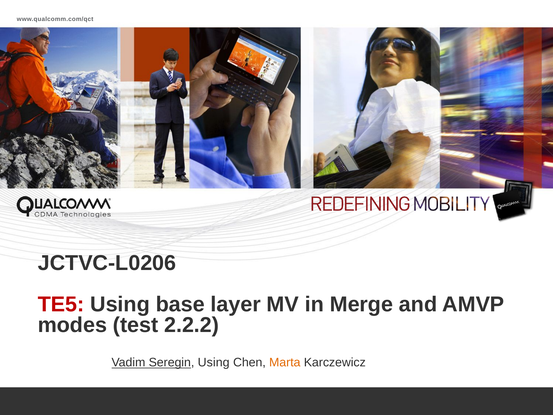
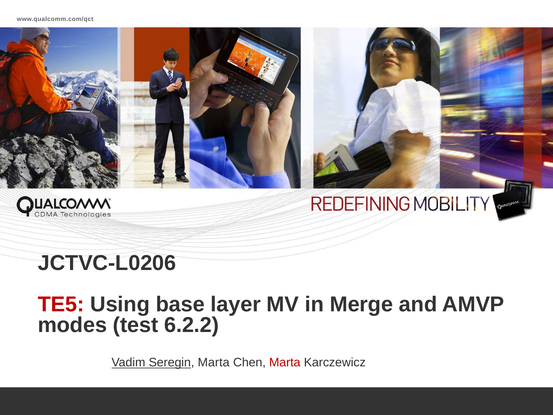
2.2.2: 2.2.2 -> 6.2.2 (192, 325)
Seregin Using: Using -> Marta (214, 362)
Marta colour: orange -> red (285, 362)
